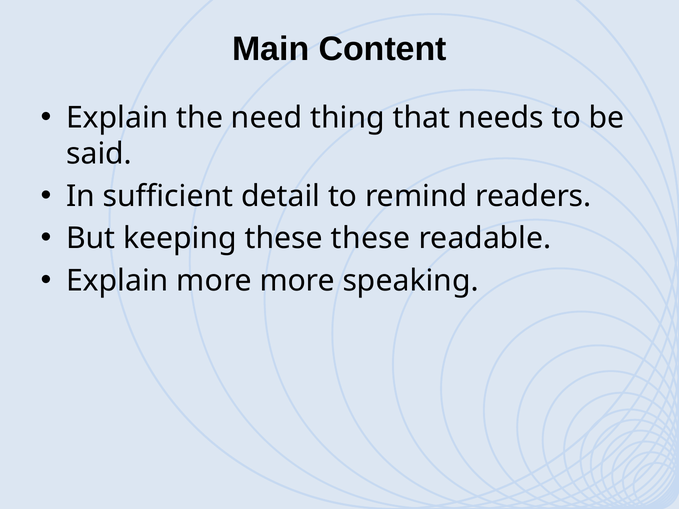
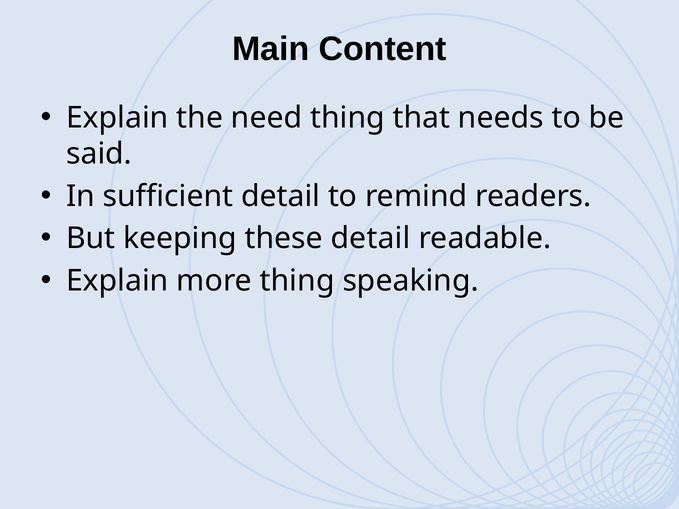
these these: these -> detail (371, 239)
more more: more -> thing (297, 281)
